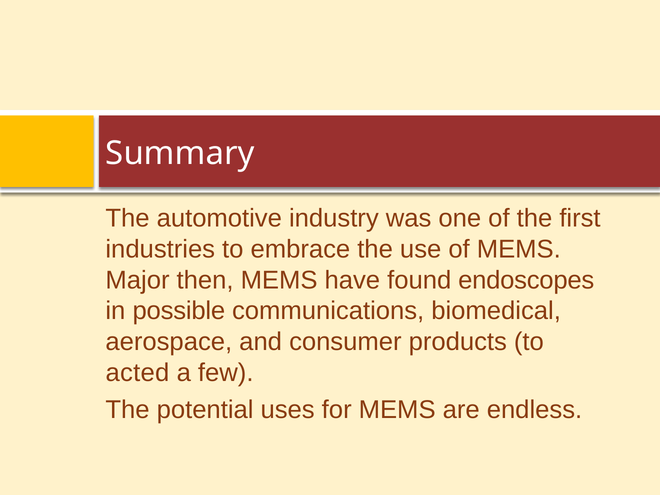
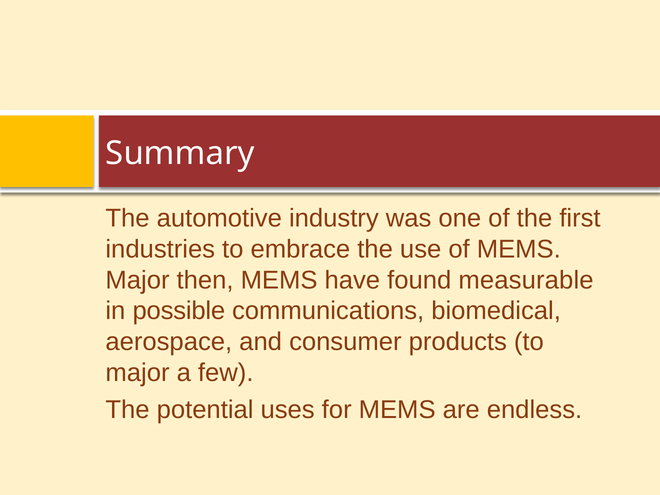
endoscopes: endoscopes -> measurable (526, 280)
acted: acted -> major (138, 373)
